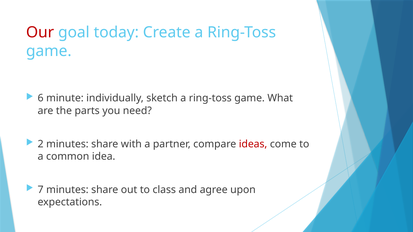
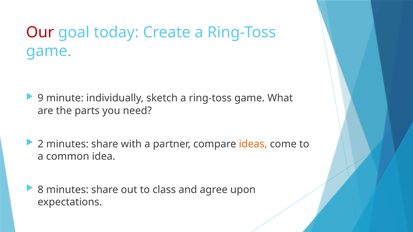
6: 6 -> 9 (41, 98)
ideas colour: red -> orange (253, 144)
7: 7 -> 8 (41, 190)
